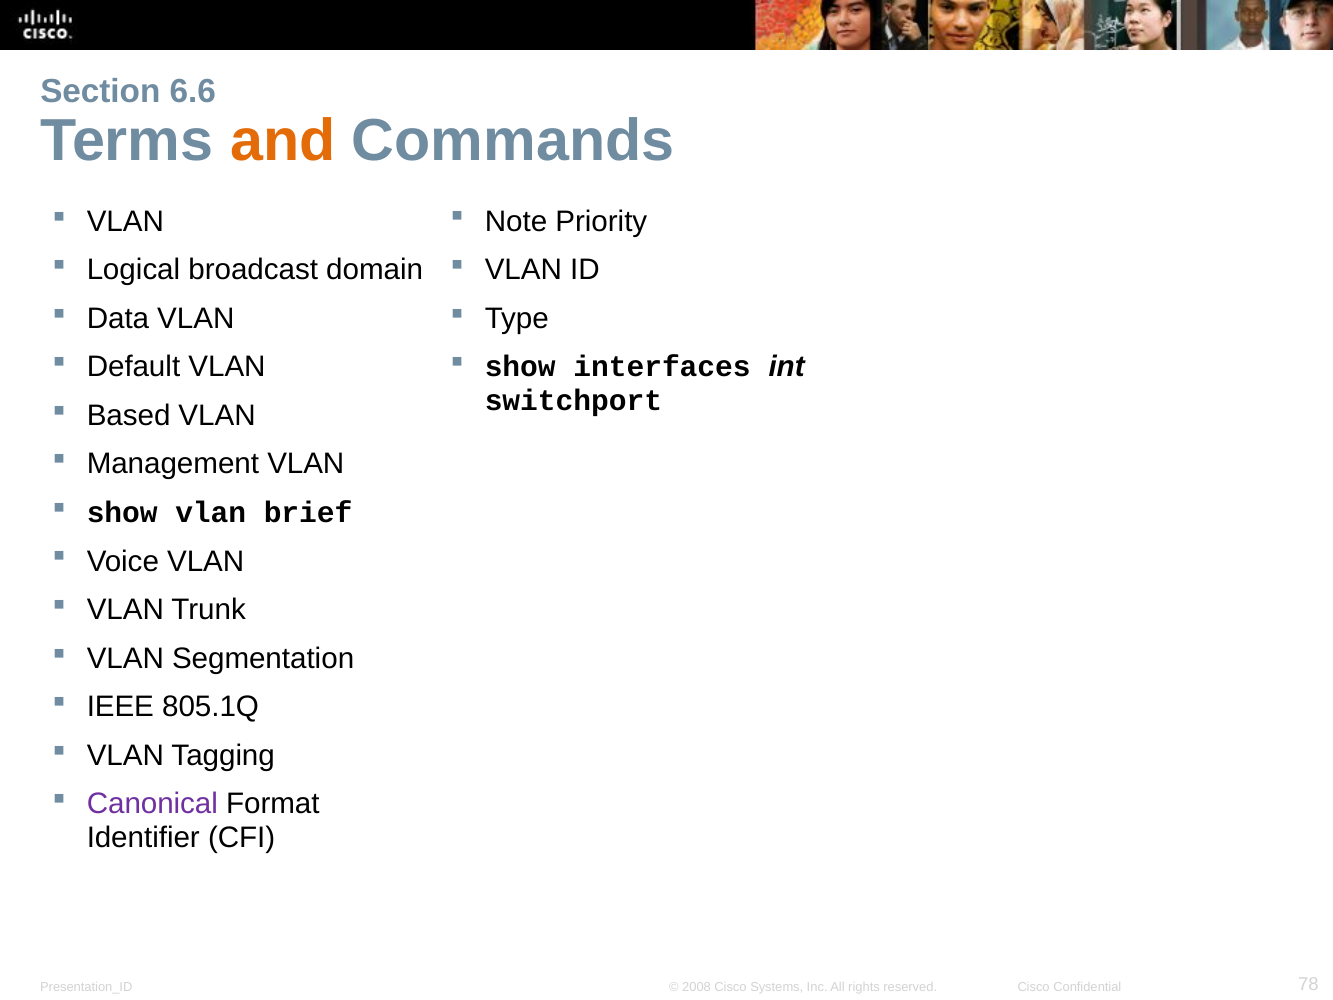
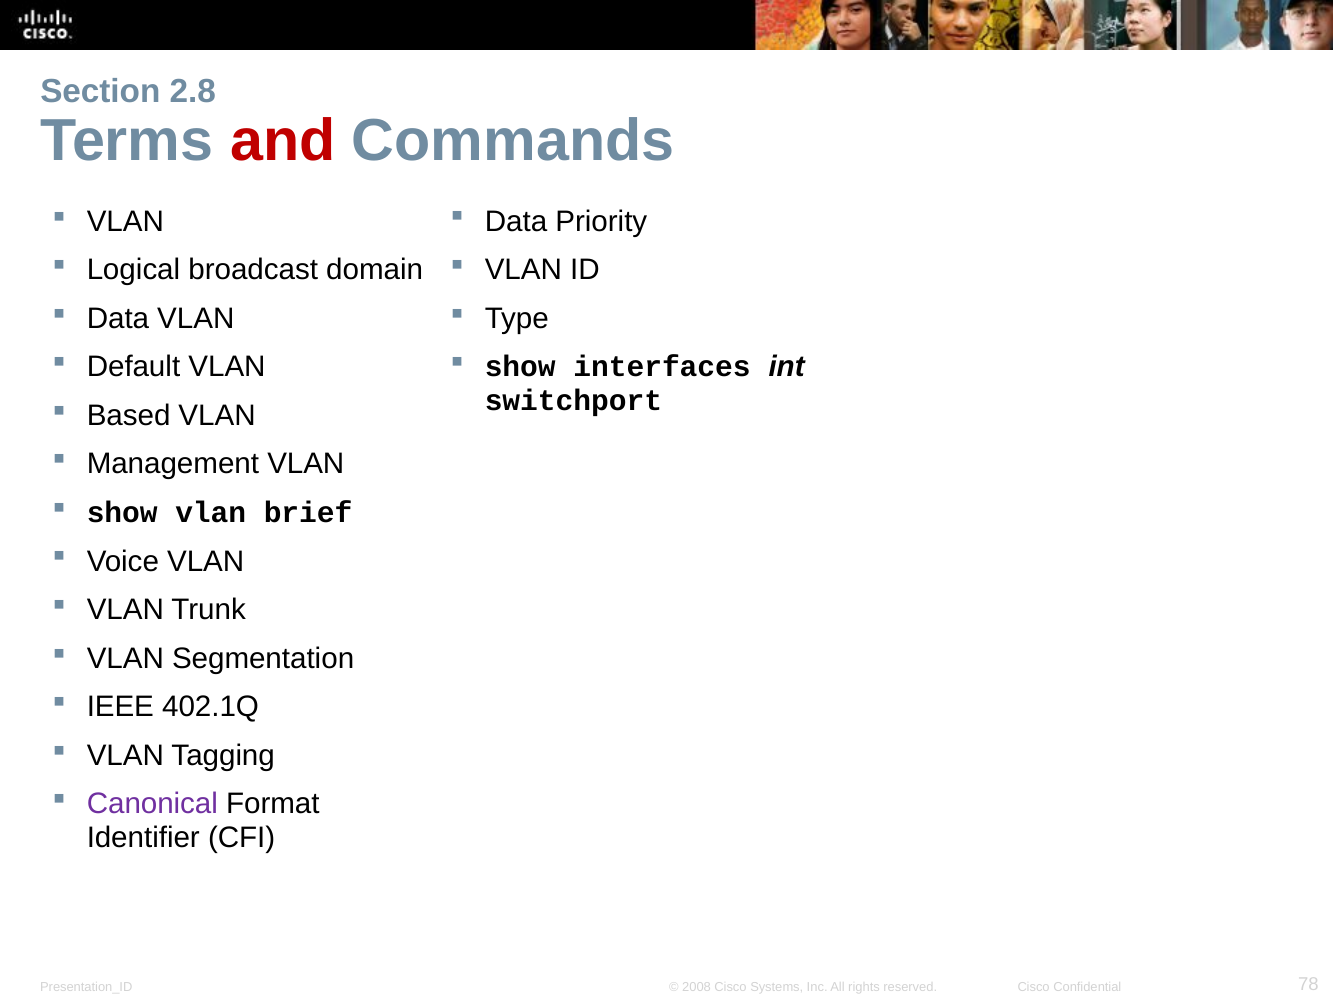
6.6: 6.6 -> 2.8 (193, 91)
and colour: orange -> red (283, 141)
Note: Note -> Data (516, 221)
805.1Q: 805.1Q -> 402.1Q (211, 707)
